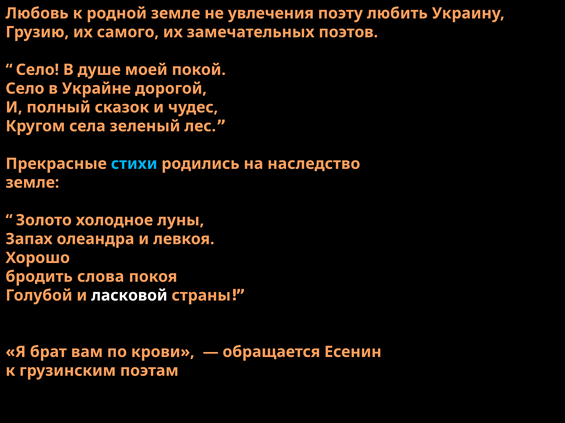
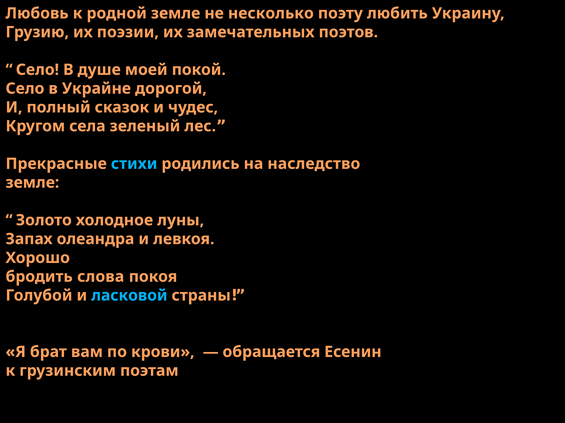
увлечения: увлечения -> несколько (271, 13)
самого: самого -> поэзии (128, 32)
ласковой colour: white -> light blue (129, 296)
